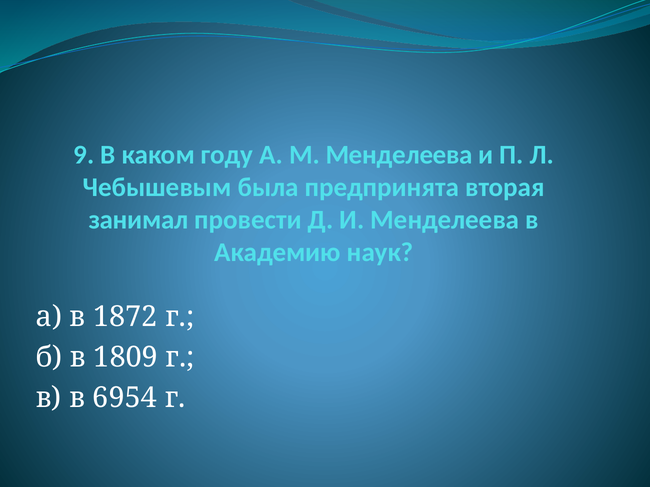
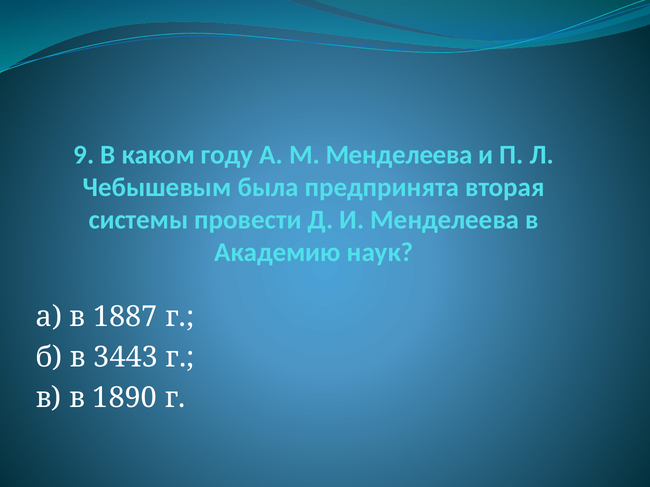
занимал: занимал -> системы (138, 220)
1872: 1872 -> 1887 (125, 317)
1809: 1809 -> 3443 (126, 358)
6954: 6954 -> 1890 (125, 398)
